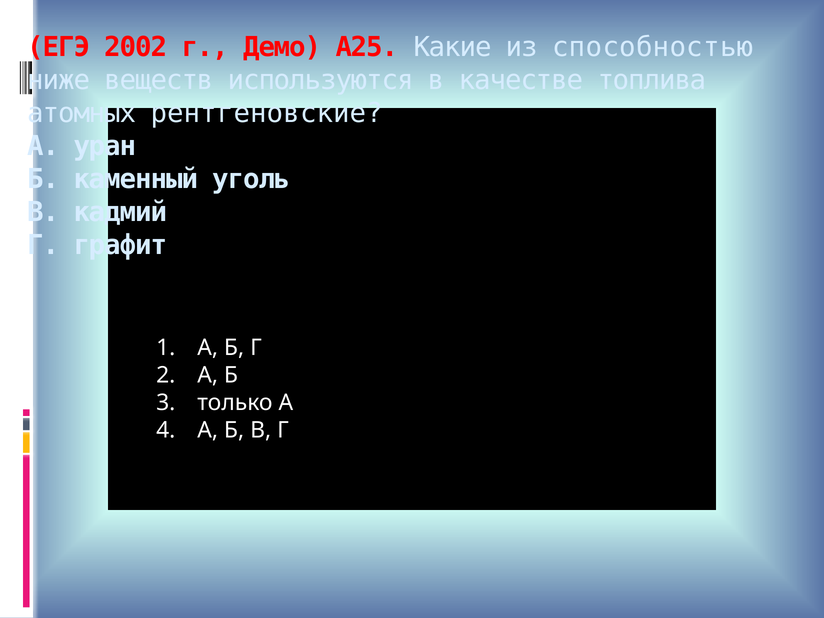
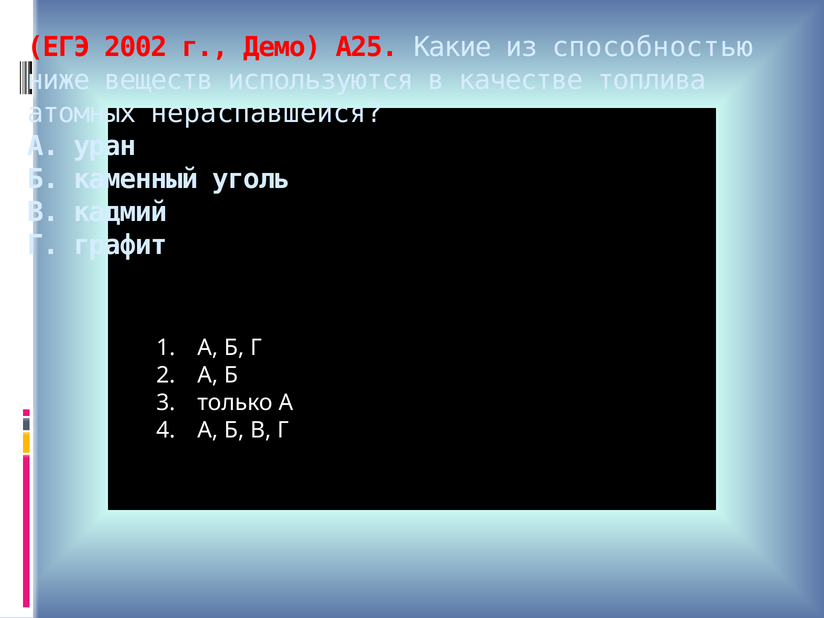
рентгеновские: рентгеновские -> нераспавшейся (267, 113)
